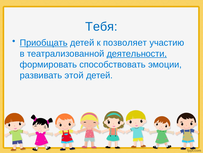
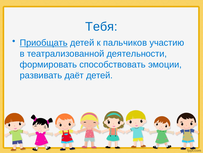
позволяет: позволяет -> пальчиков (125, 43)
деятельности underline: present -> none (137, 53)
этой: этой -> даёт (74, 75)
